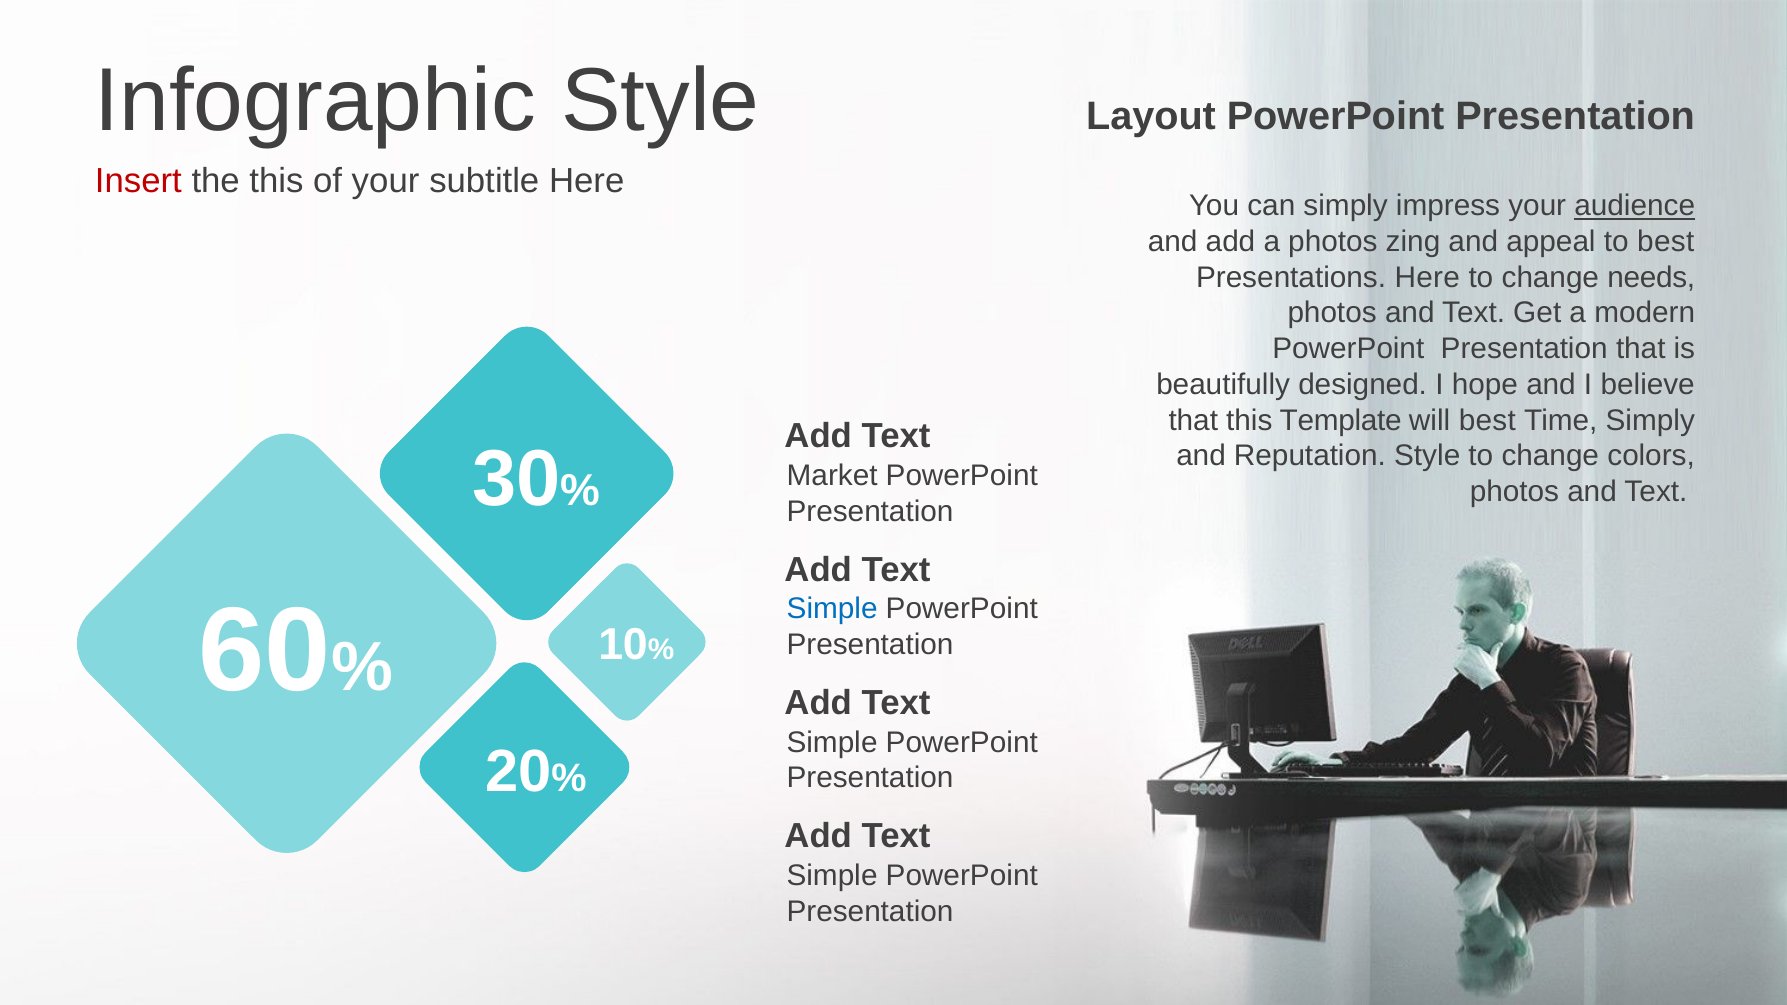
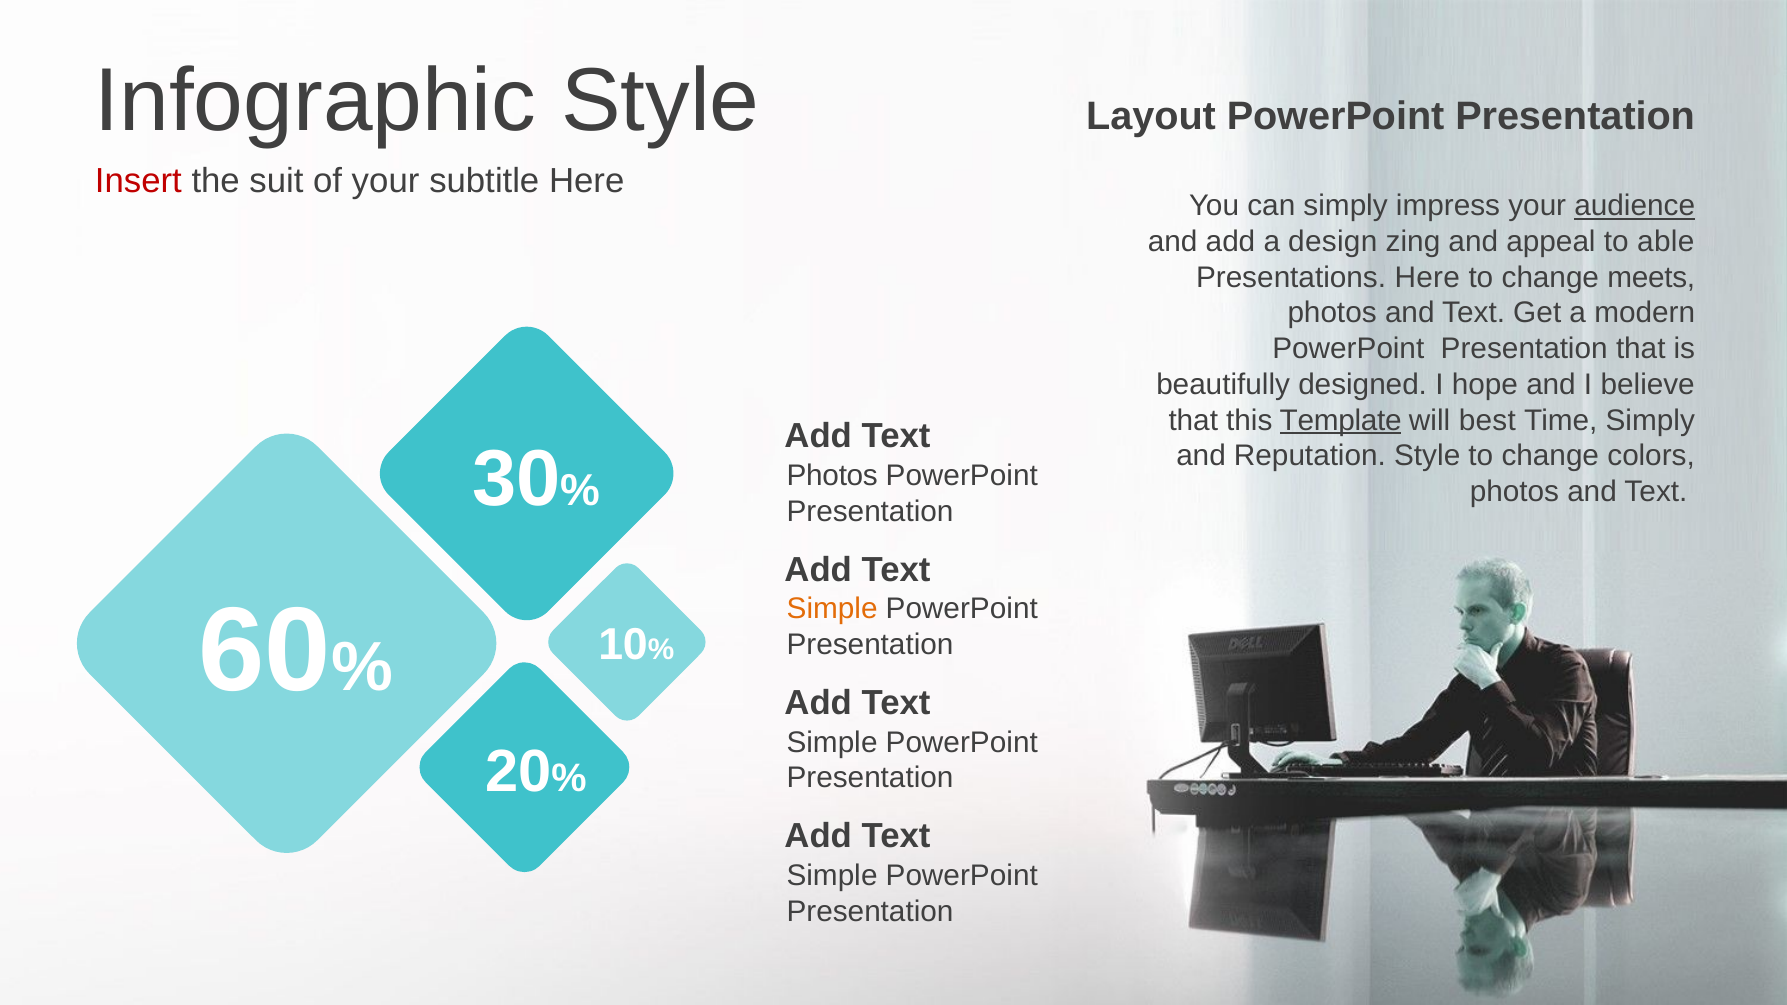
the this: this -> suit (277, 181)
a photos: photos -> design (1333, 242)
to best: best -> able (1666, 242)
needs: needs -> meets (1651, 277)
Template underline: none -> present (1341, 420)
Market: Market -> Photos (832, 476)
Simple colour: blue -> orange (832, 609)
